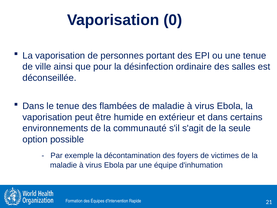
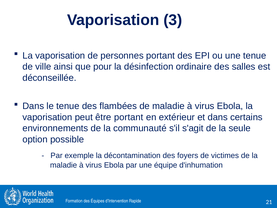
0: 0 -> 3 (173, 20)
être humide: humide -> portant (129, 117)
